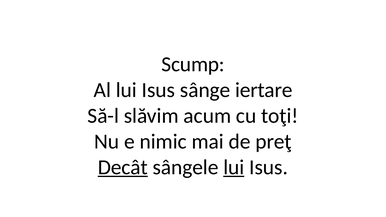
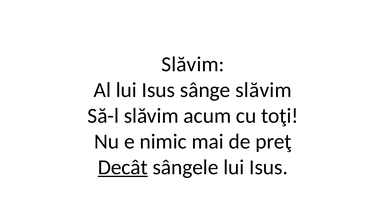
Scump: Scump -> Slăvim (193, 64)
sânge iertare: iertare -> slăvim (264, 90)
lui underline: present -> none (234, 167)
